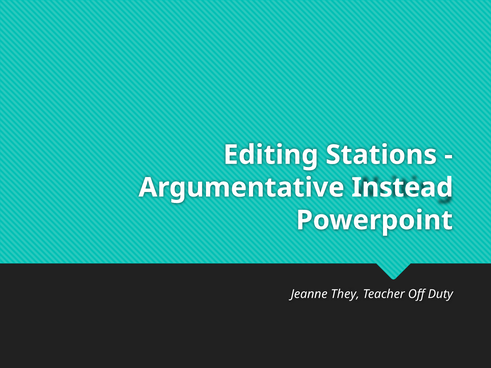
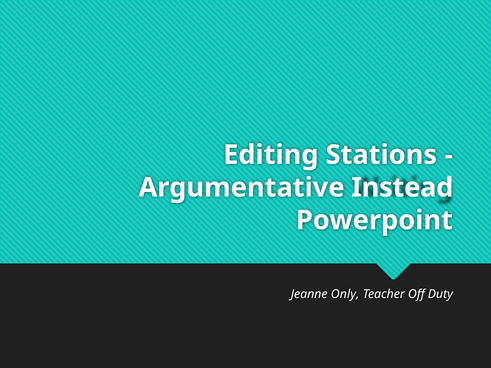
They: They -> Only (345, 294)
